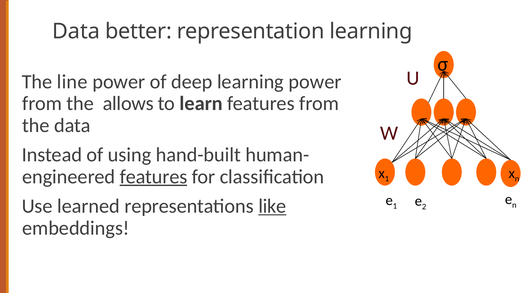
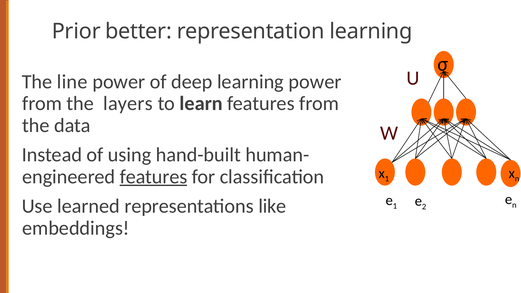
Data: Data -> Prior (76, 31)
allows: allows -> layers (128, 104)
like underline: present -> none (272, 206)
